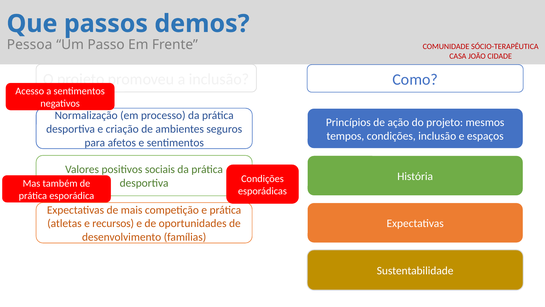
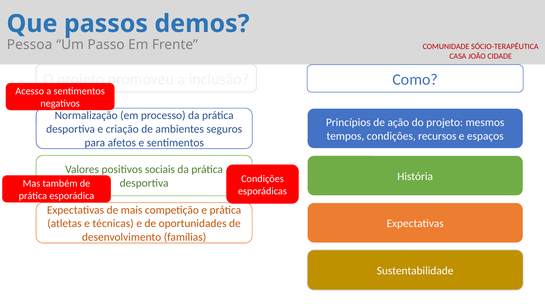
condições inclusão: inclusão -> recursos (437, 136)
recursos: recursos -> técnicas (113, 223)
